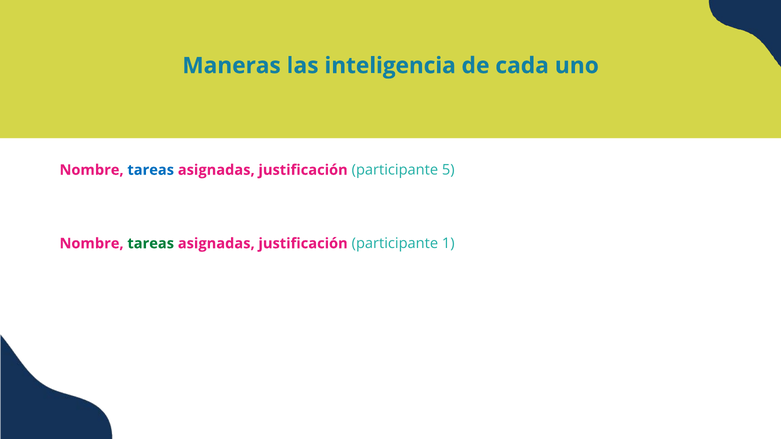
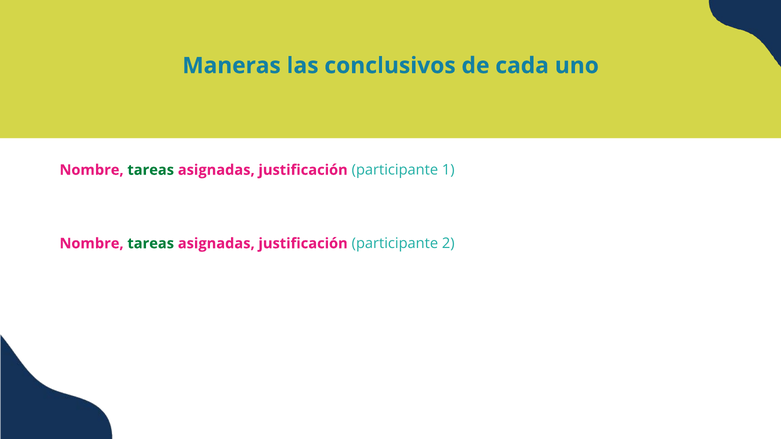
inteligencia: inteligencia -> conclusivos (390, 66)
tareas colour: blue -> green (151, 170)
5: 5 -> 1 (448, 170)
1: 1 -> 2 (448, 244)
